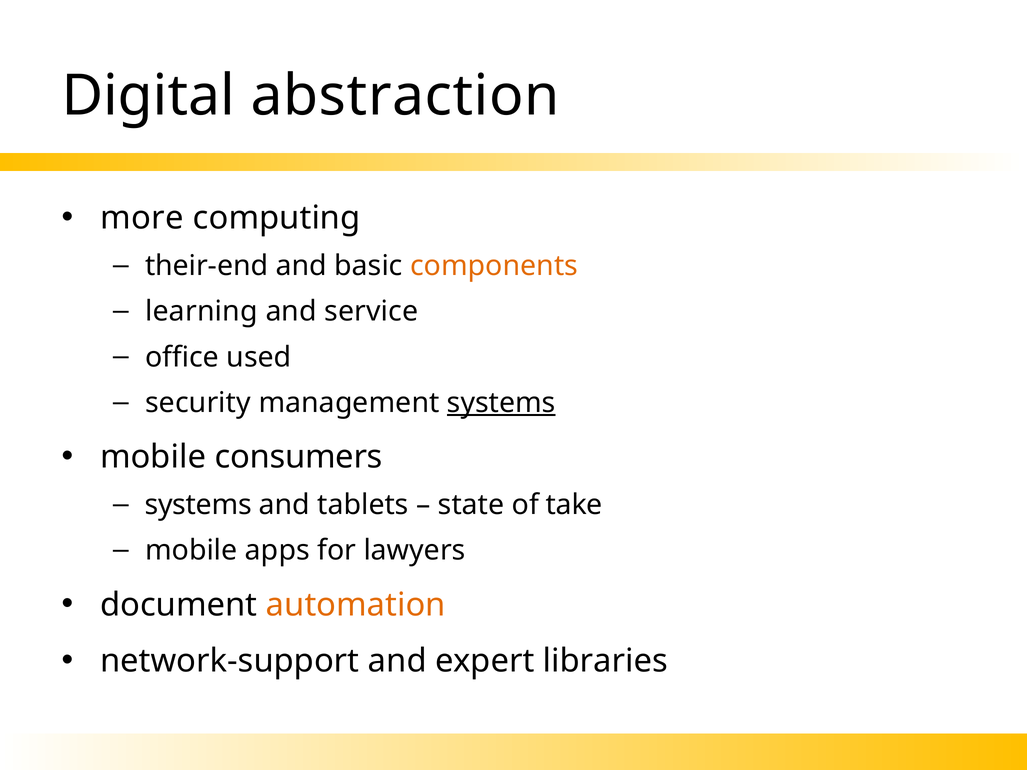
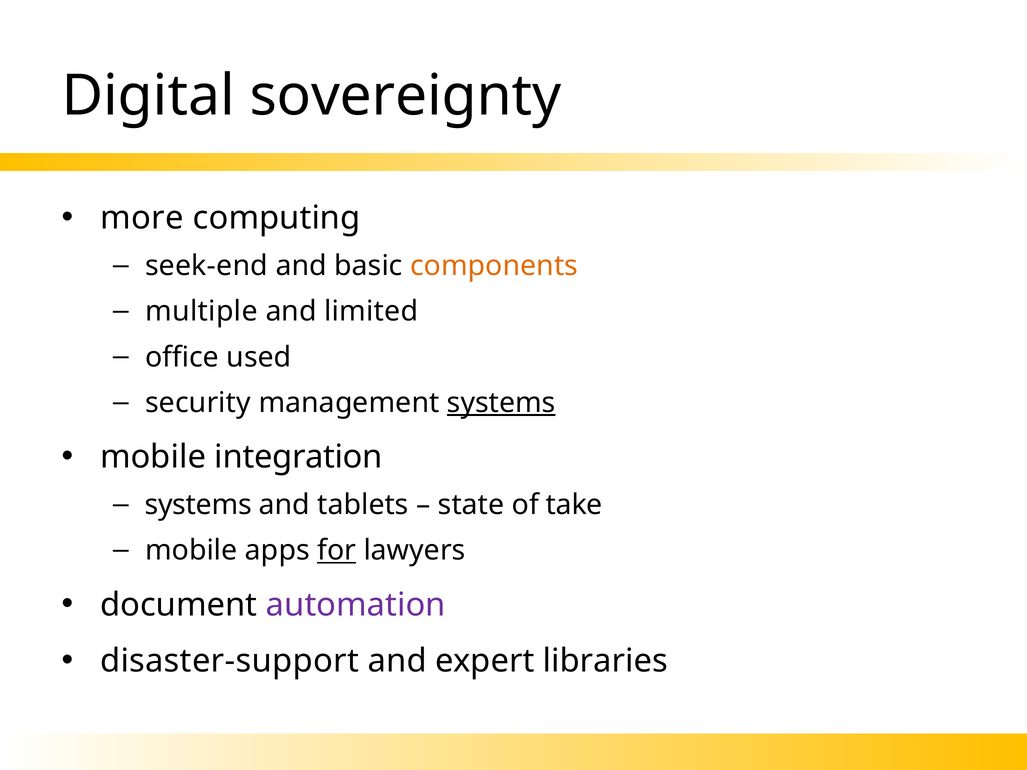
abstraction: abstraction -> sovereignty (406, 96)
their-end: their-end -> seek-end (206, 266)
learning: learning -> multiple (201, 312)
service: service -> limited (371, 312)
consumers: consumers -> integration (299, 457)
for underline: none -> present (337, 551)
automation colour: orange -> purple (356, 605)
network-support: network-support -> disaster-support (230, 661)
